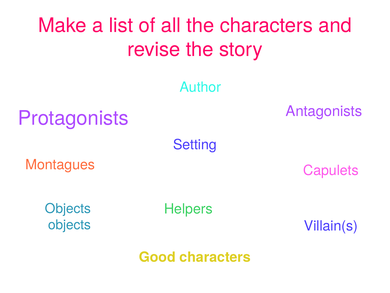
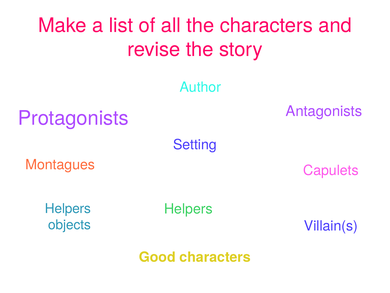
Objects: Objects -> Helpers (68, 208)
